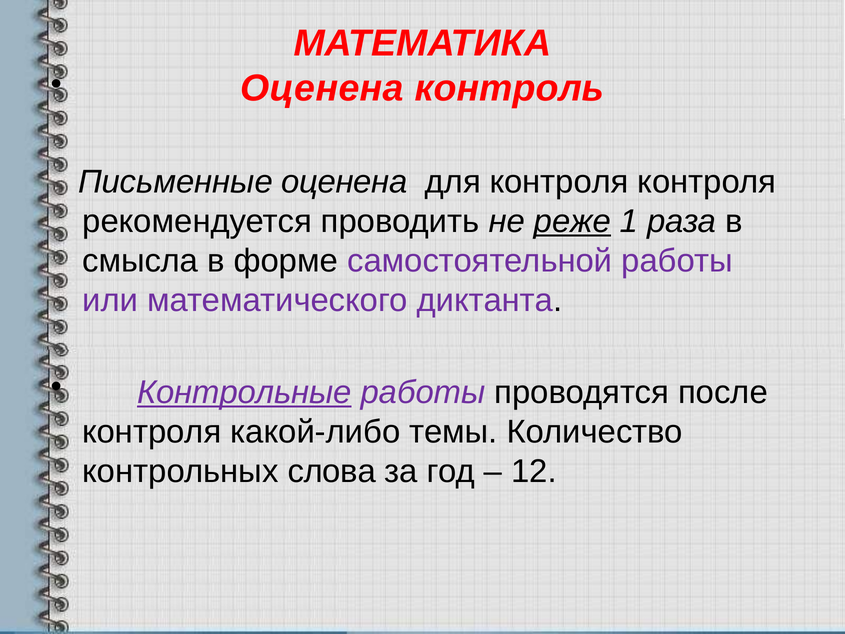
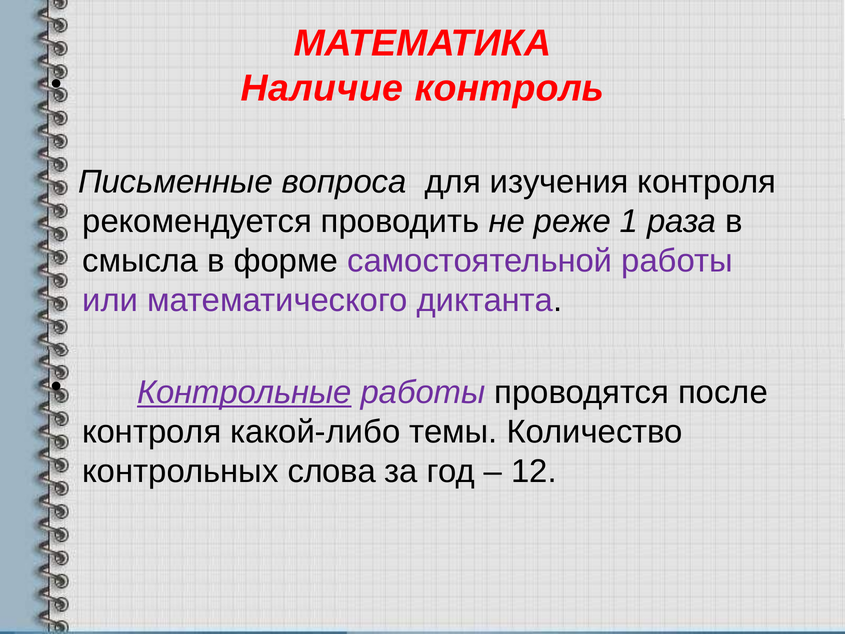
Оценена: Оценена -> Наличие (322, 89)
Письменные оценена: оценена -> вопроса (344, 182)
для контроля: контроля -> изучения (559, 182)
реже underline: present -> none (572, 221)
